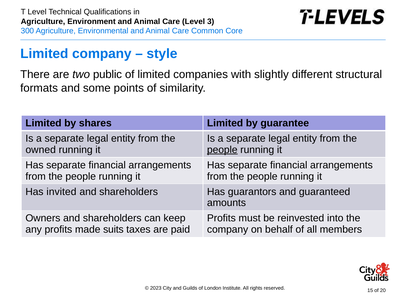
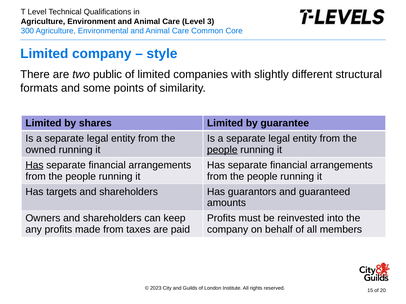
Has underline: none -> present (34, 165)
invited: invited -> targets (62, 192)
made suits: suits -> from (113, 230)
